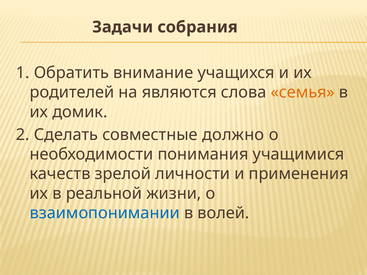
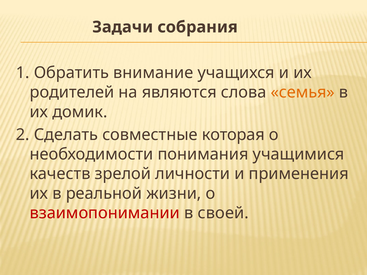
должно: должно -> которая (233, 135)
взаимопонимании colour: blue -> red (105, 213)
волей: волей -> своей (223, 213)
